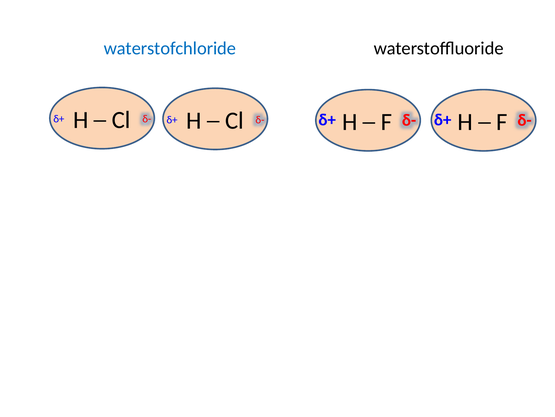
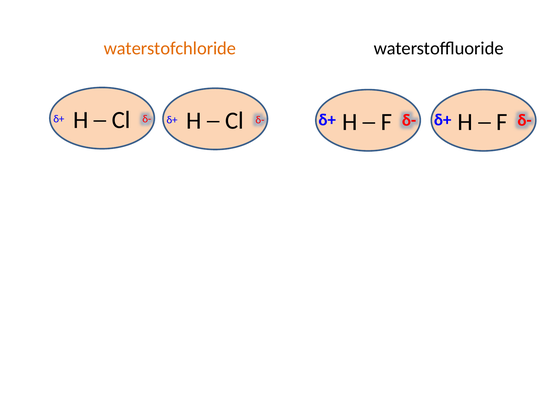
waterstofchloride colour: blue -> orange (170, 48)
